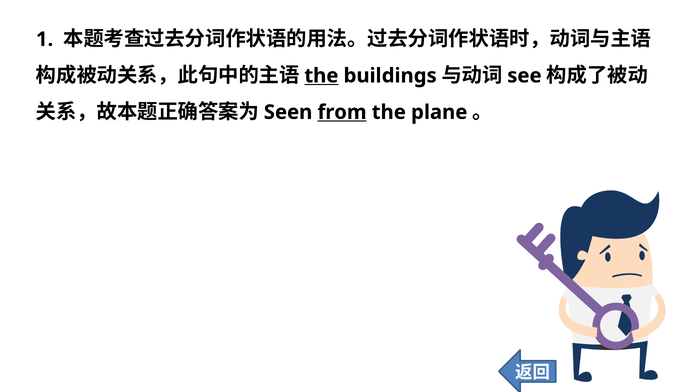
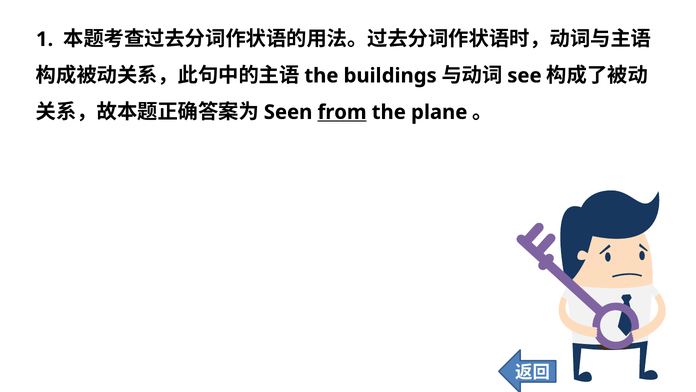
the underline: present -> none (321, 76)
